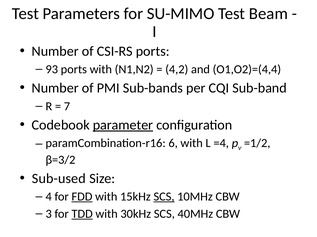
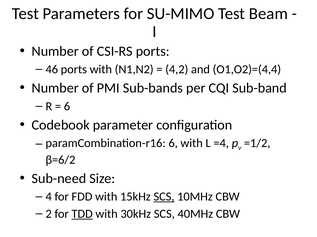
93: 93 -> 46 (52, 70)
7: 7 -> 6 (67, 107)
parameter underline: present -> none (123, 125)
β=3/2: β=3/2 -> β=6/2 (60, 160)
Sub-used: Sub-used -> Sub-need (59, 179)
FDD underline: present -> none (82, 197)
3: 3 -> 2 (49, 215)
